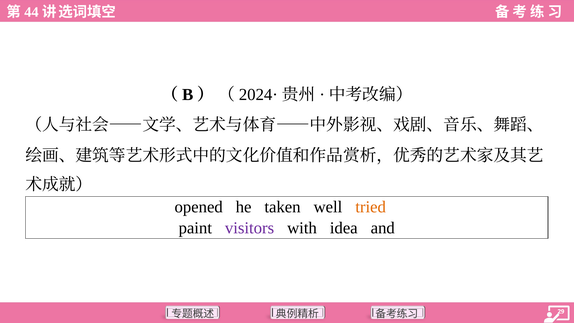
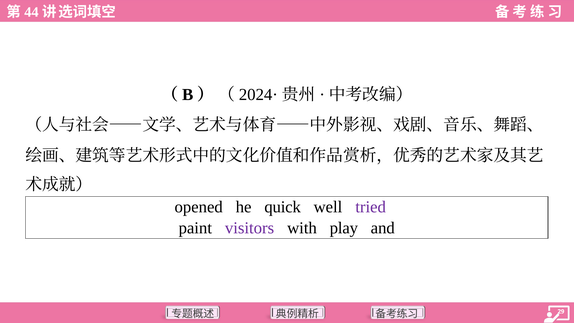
taken: taken -> quick (283, 207)
tried colour: orange -> purple (371, 207)
idea: idea -> play (344, 228)
